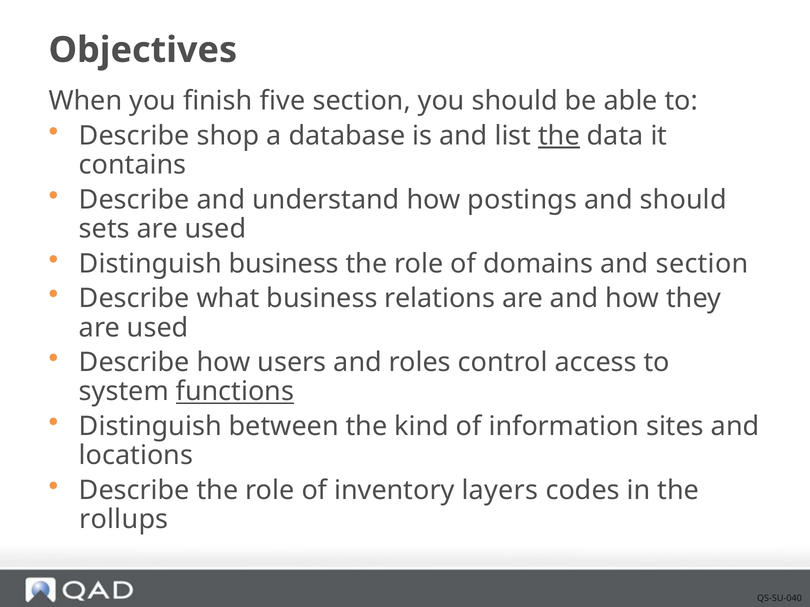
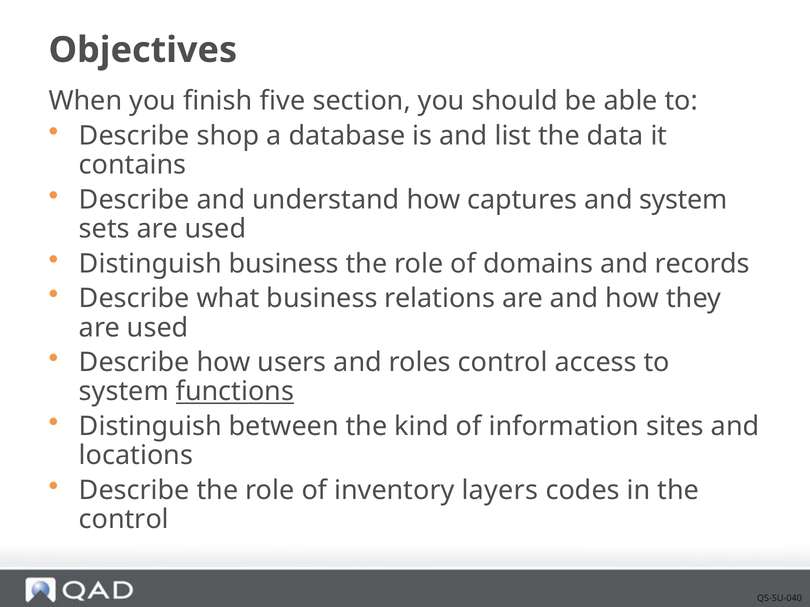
the underline: present -> none (559, 136)
postings: postings -> captures (522, 200)
and should: should -> system (683, 200)
and section: section -> records (702, 264)
rollups: rollups -> control (124, 520)
